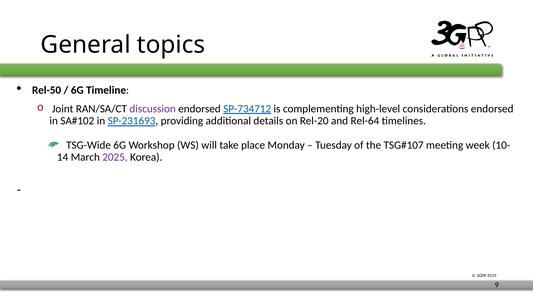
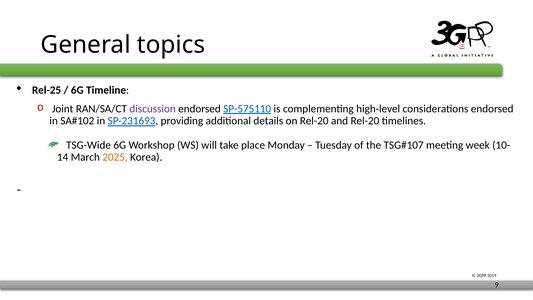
Rel-50: Rel-50 -> Rel-25 (47, 90)
SP-734712: SP-734712 -> SP-575110 (247, 109)
and Rel-64: Rel-64 -> Rel-20 (365, 121)
2025 colour: purple -> orange (115, 157)
